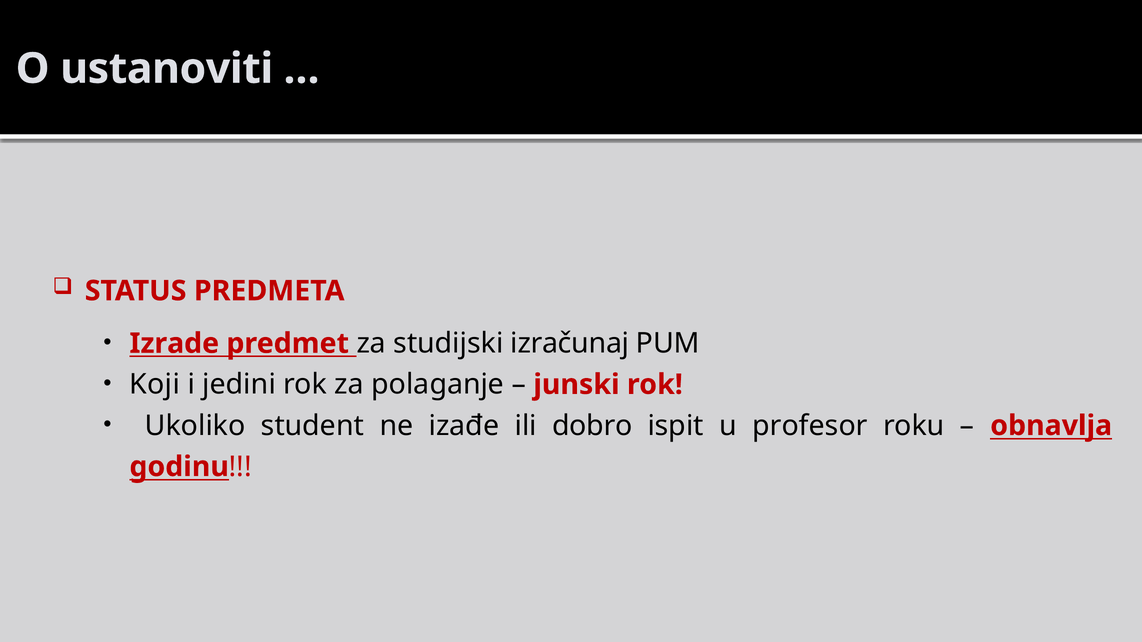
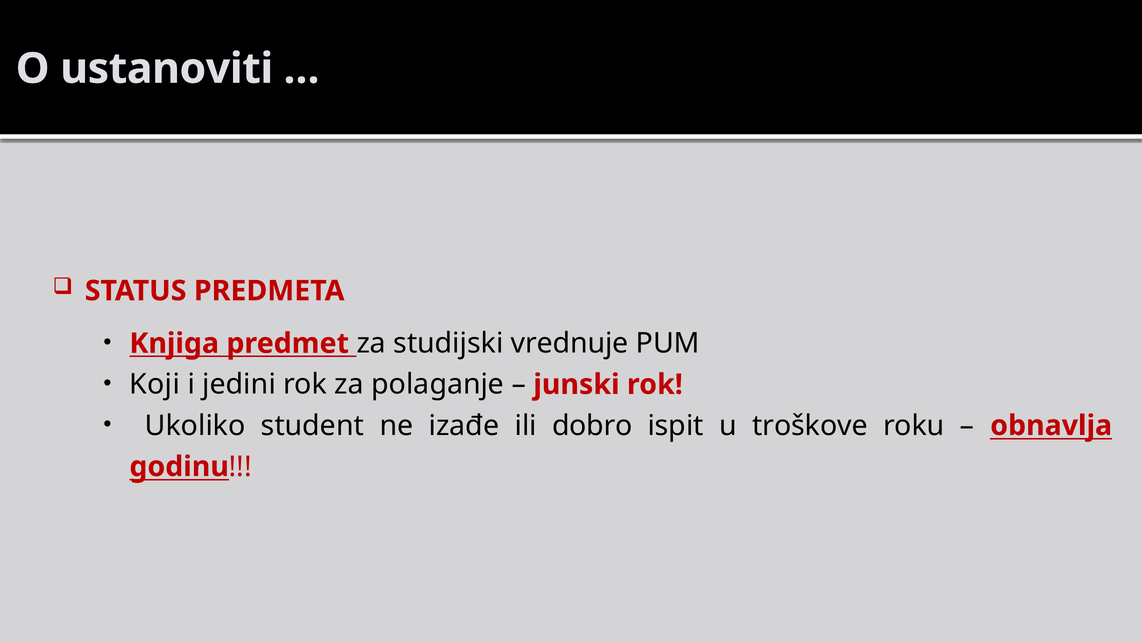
Izrade: Izrade -> Knjiga (174, 344)
izračunaj: izračunaj -> vrednuje (570, 344)
profesor: profesor -> troškove (810, 426)
